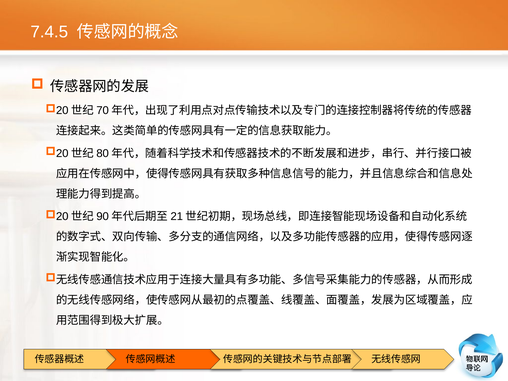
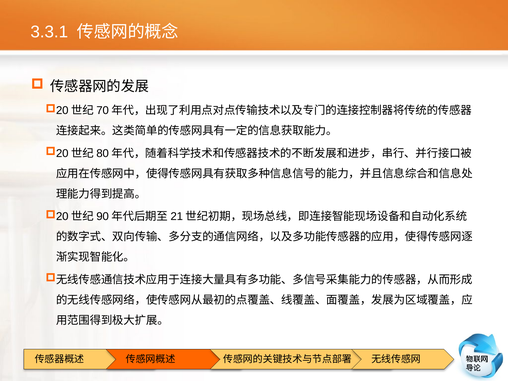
7.4.5: 7.4.5 -> 3.3.1 (49, 32)
